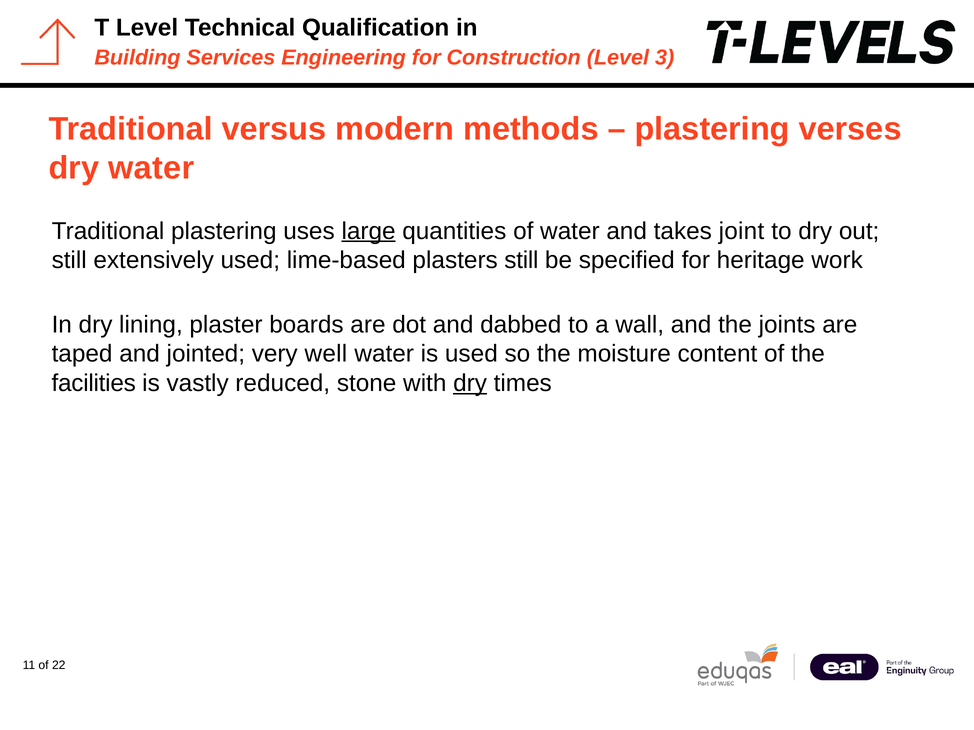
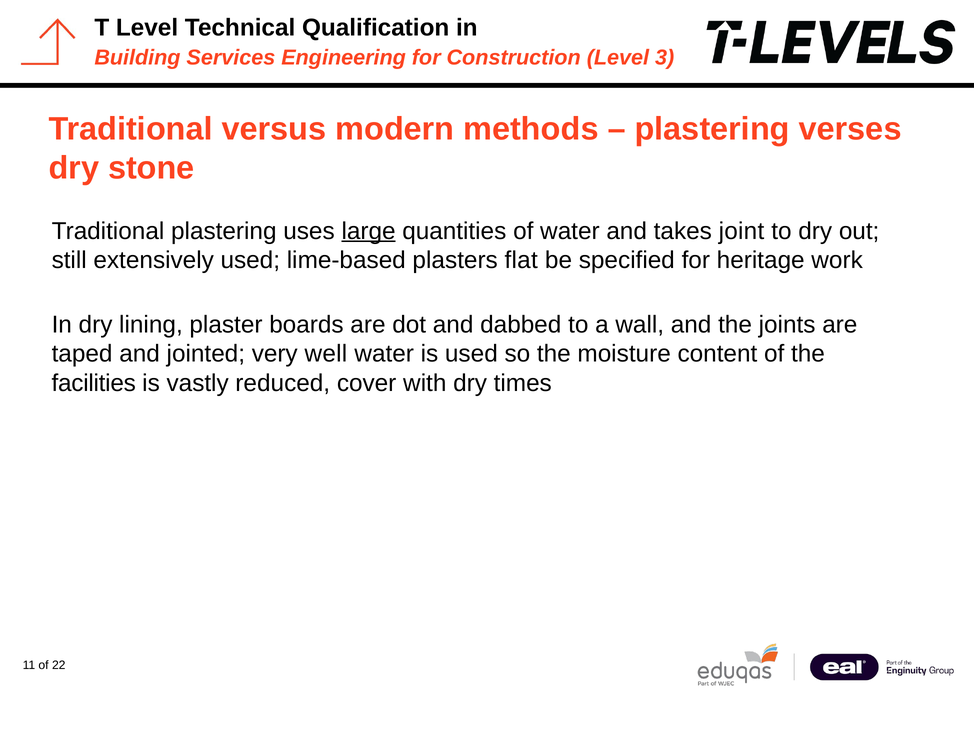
dry water: water -> stone (151, 168)
plasters still: still -> flat (521, 260)
stone: stone -> cover (367, 383)
dry underline: present -> none (470, 383)
